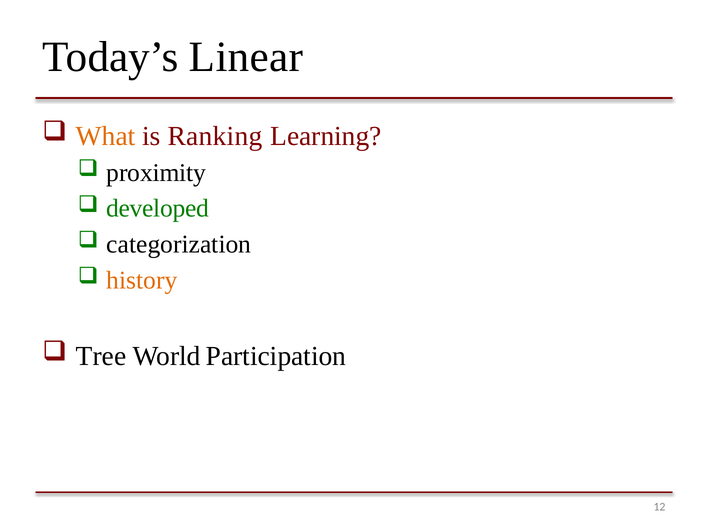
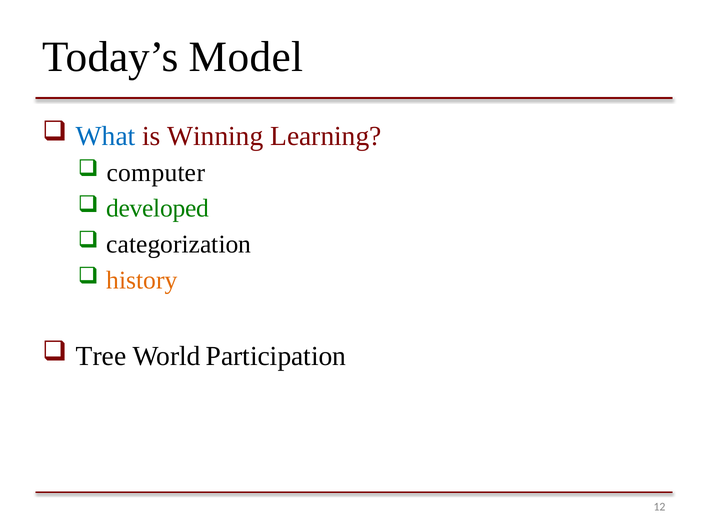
Linear: Linear -> Model (246, 57)
What colour: orange -> blue (106, 136)
Ranking: Ranking -> Winning (215, 136)
proximity: proximity -> computer (156, 173)
